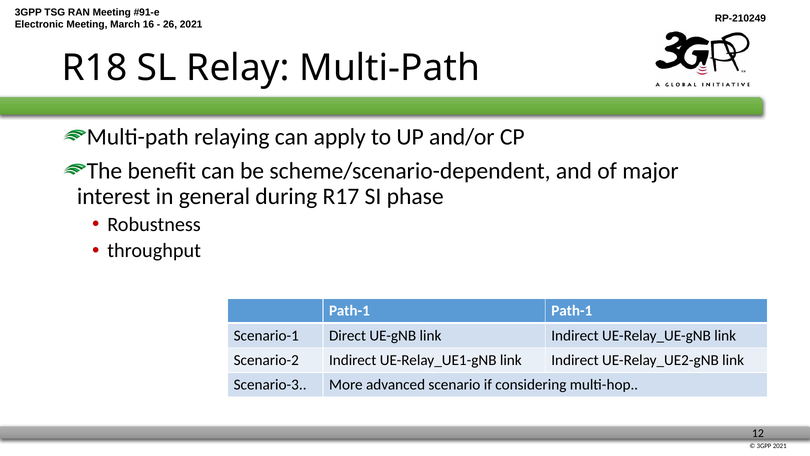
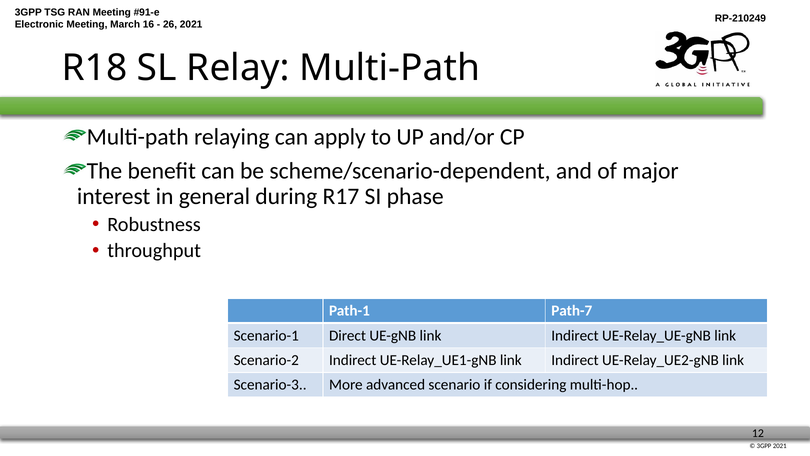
Path-1 Path-1: Path-1 -> Path-7 (572, 311)
